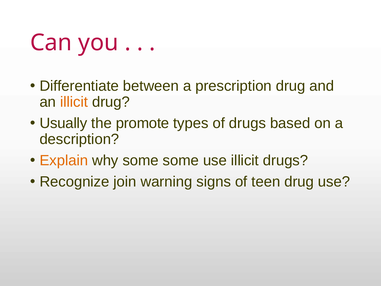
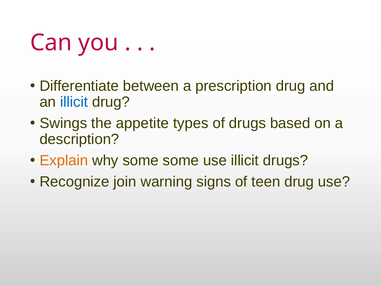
illicit colour: orange -> blue (74, 102)
Usually: Usually -> Swings (63, 123)
promote: promote -> appetite (142, 123)
